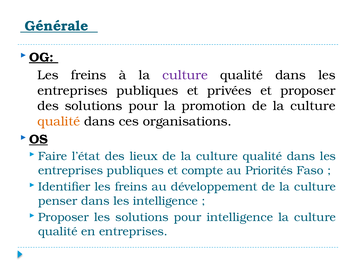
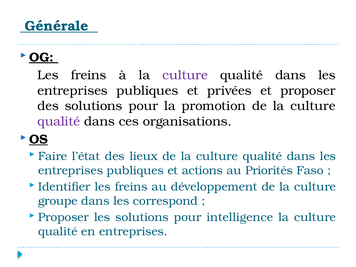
qualité colour: orange -> purple (59, 121)
compte: compte -> actions (202, 170)
penser: penser -> groupe (58, 201)
les intelligence: intelligence -> correspond (165, 201)
